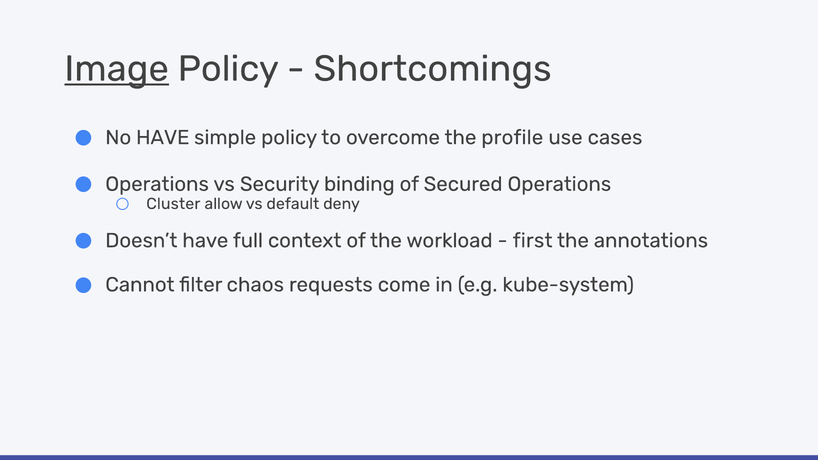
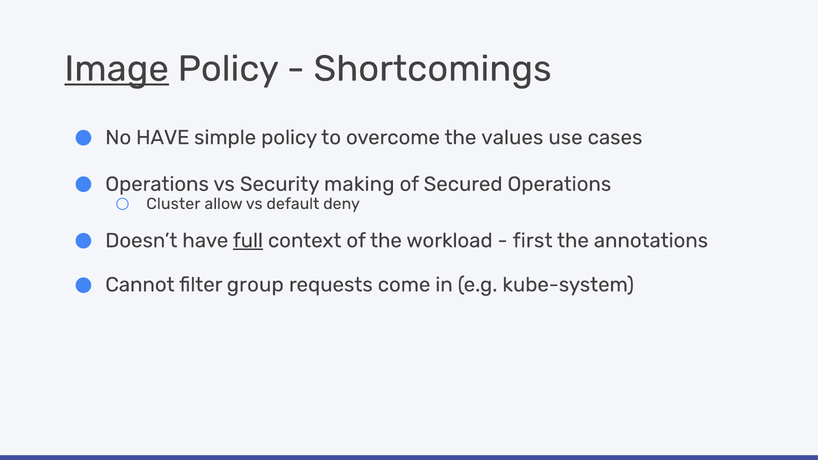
profile: profile -> values (512, 137)
binding: binding -> making (359, 184)
full underline: none -> present (248, 241)
chaos: chaos -> group (255, 285)
